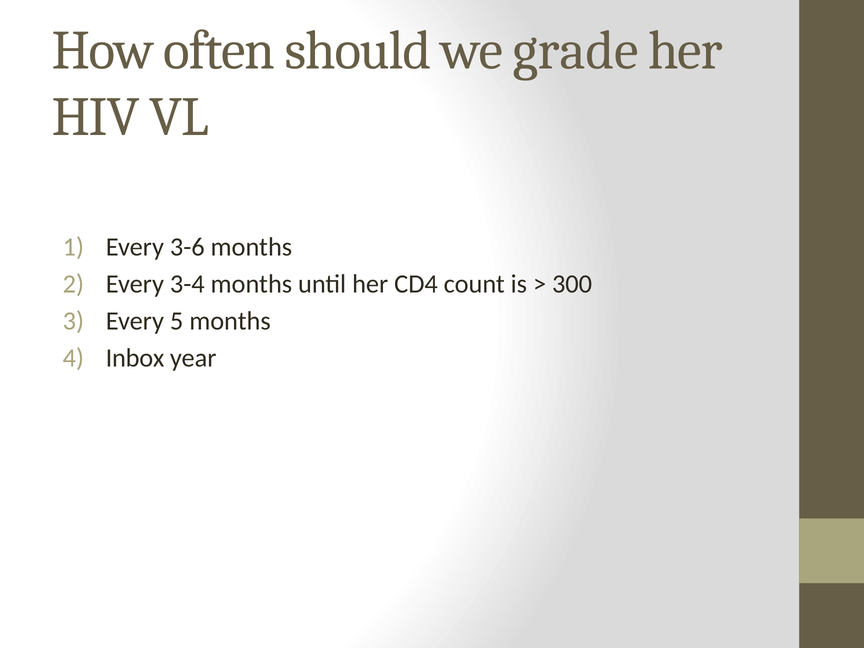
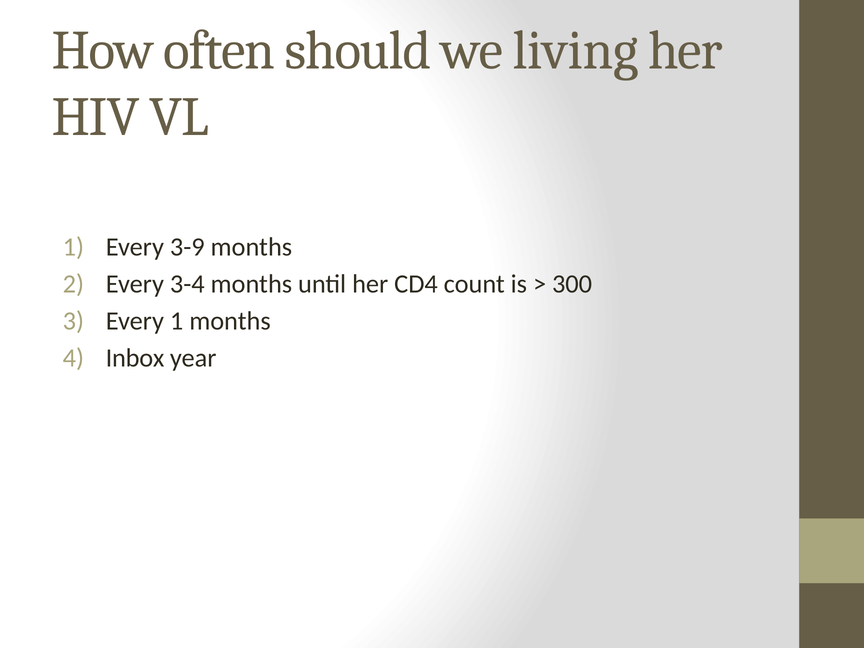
grade: grade -> living (576, 51)
3-6: 3-6 -> 3-9 (187, 247)
Every 5: 5 -> 1 (177, 321)
